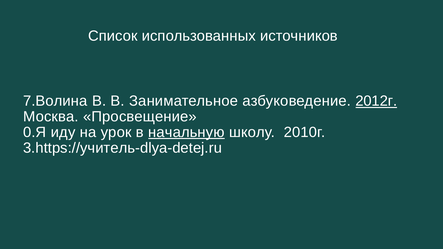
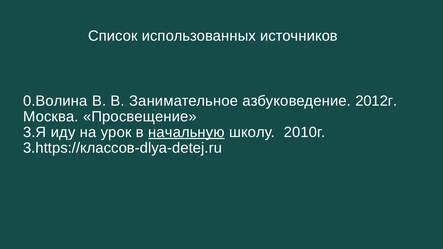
7.Волина: 7.Волина -> 0.Волина (55, 101)
2012г underline: present -> none (376, 101)
0.Я: 0.Я -> 3.Я (35, 132)
3.https://учитель-dlya-detej.ru: 3.https://учитель-dlya-detej.ru -> 3.https://классов-dlya-detej.ru (123, 148)
